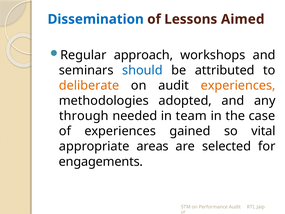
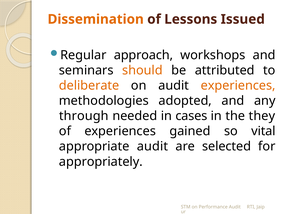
Dissemination colour: blue -> orange (96, 19)
Aimed: Aimed -> Issued (243, 19)
should colour: blue -> orange (142, 70)
team: team -> cases (191, 116)
case: case -> they (262, 116)
appropriate areas: areas -> audit (152, 146)
engagements: engagements -> appropriately (101, 161)
